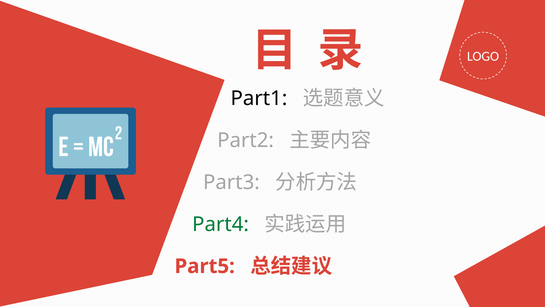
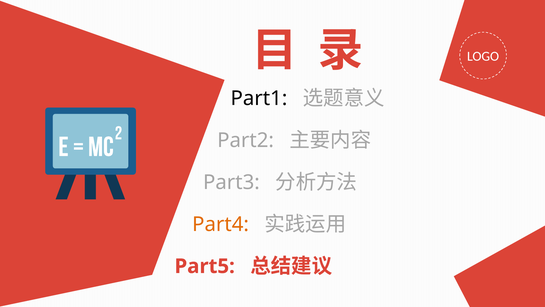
Part4 colour: green -> orange (221, 224)
